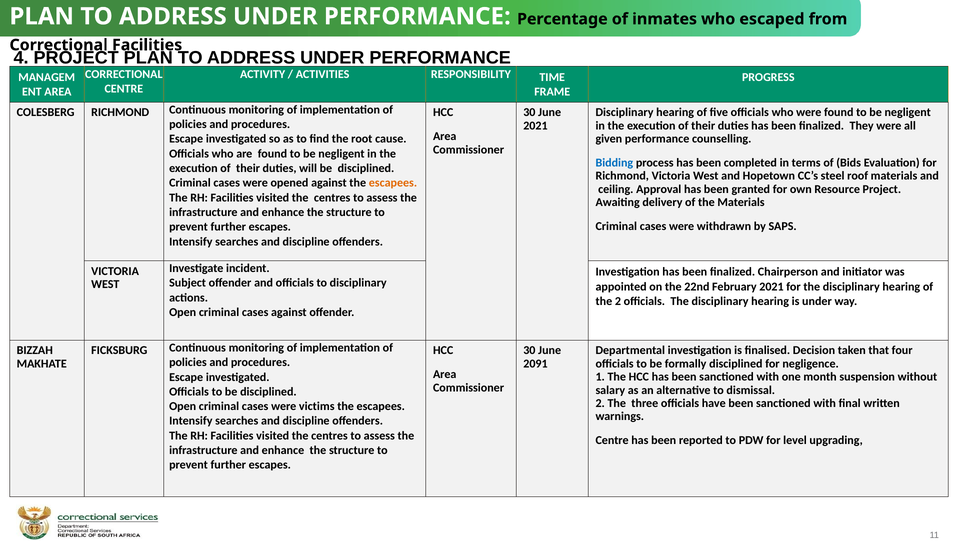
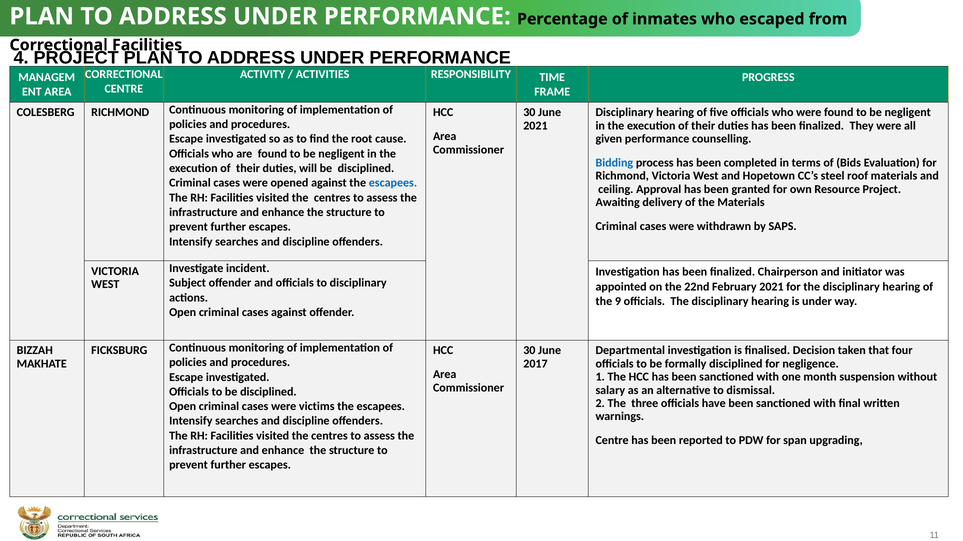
escapees colour: orange -> blue (393, 183)
the 2: 2 -> 9 (618, 302)
2091: 2091 -> 2017 (535, 364)
level: level -> span (795, 441)
